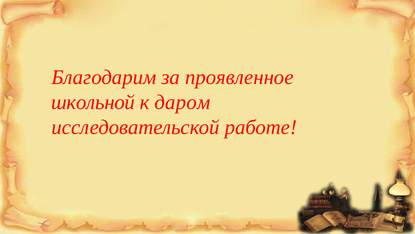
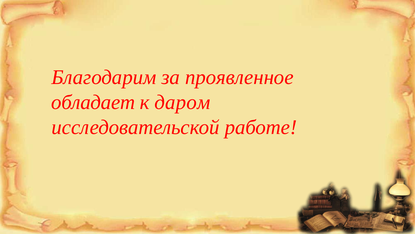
школьной: школьной -> обладает (93, 102)
